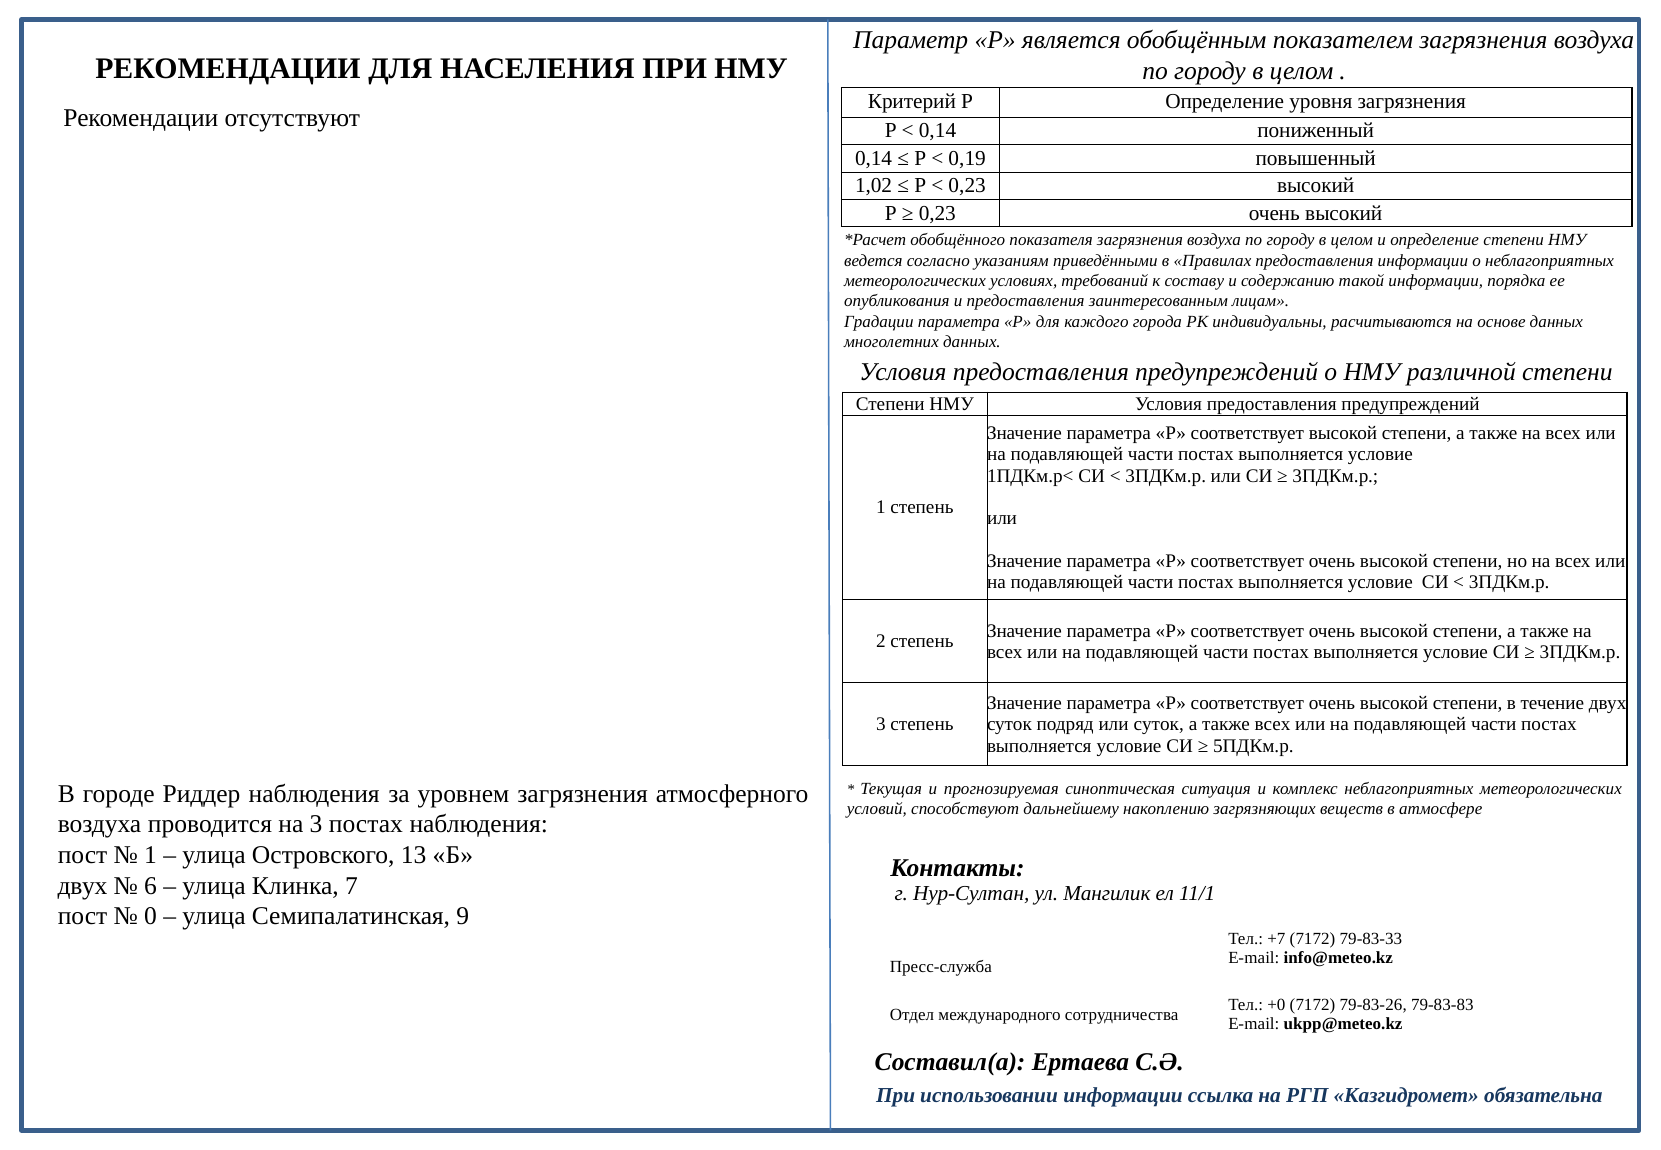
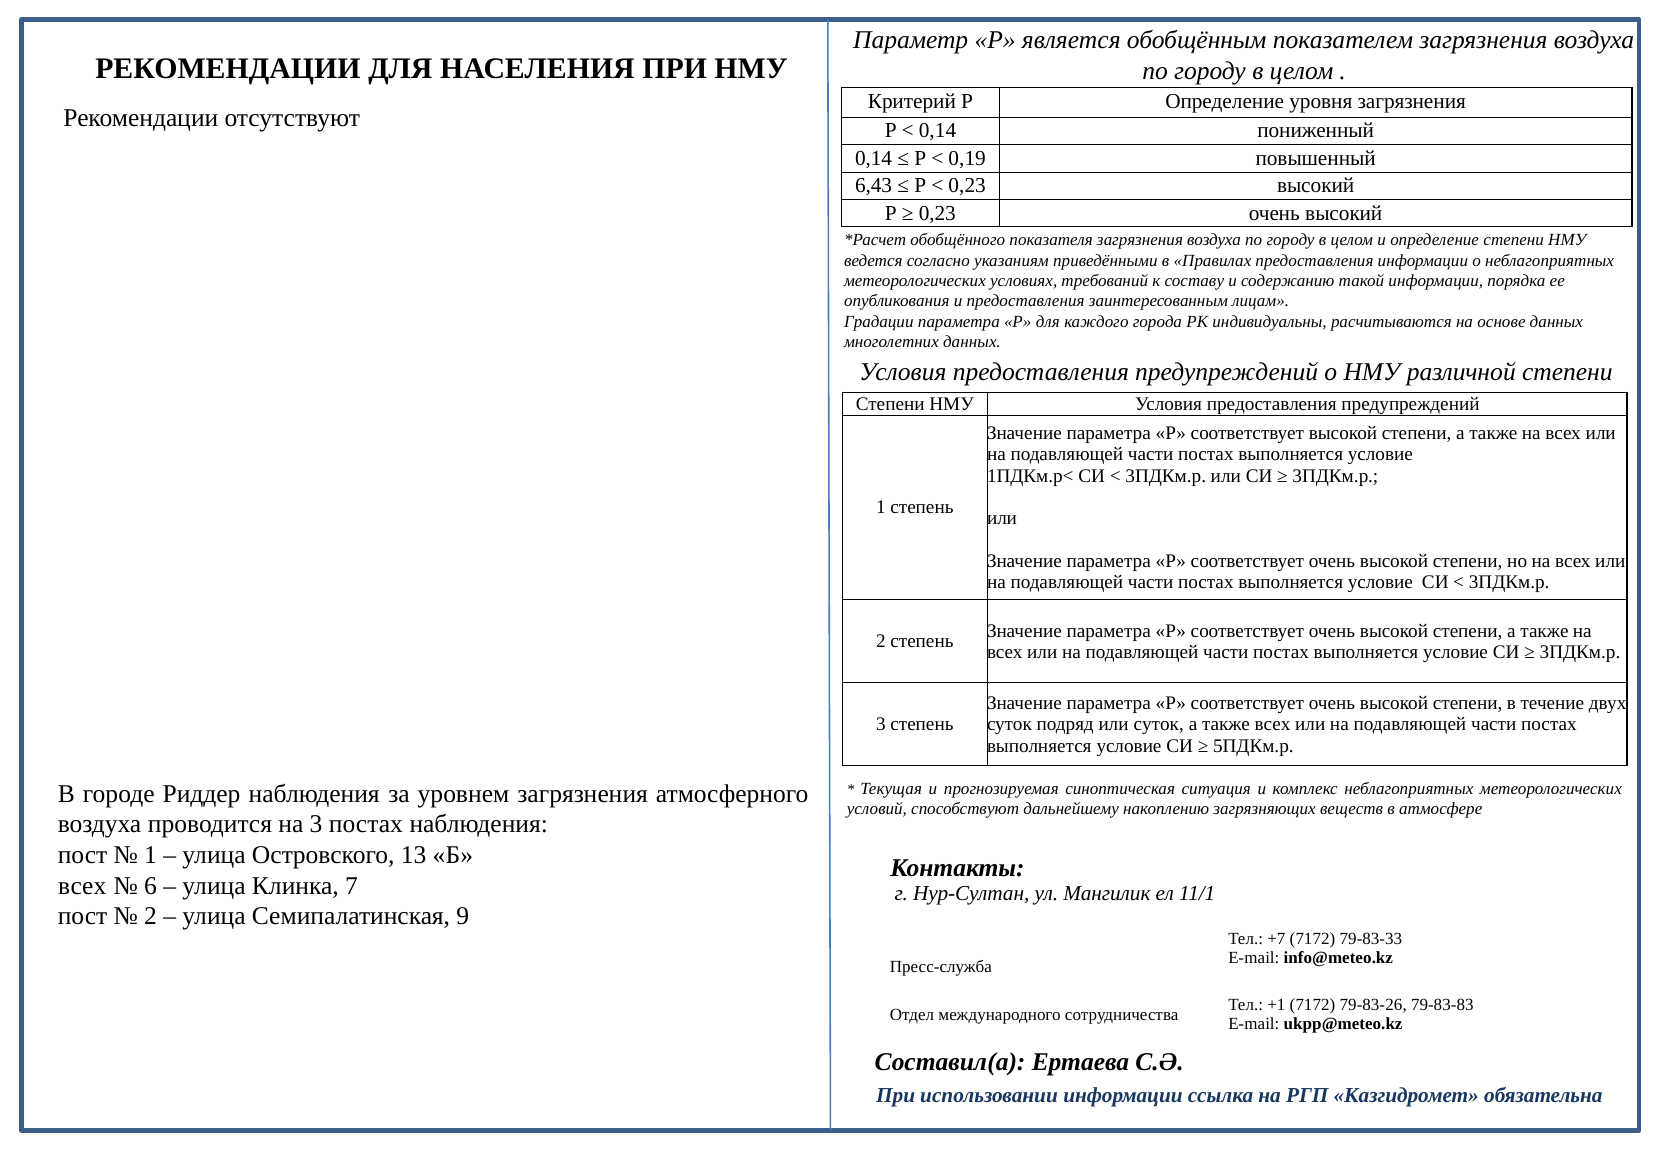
1,02: 1,02 -> 6,43 (874, 186)
двух: двух -> всех (82, 886)
0: 0 -> 2 (151, 916)
+0: +0 -> +1 (1276, 1005)
